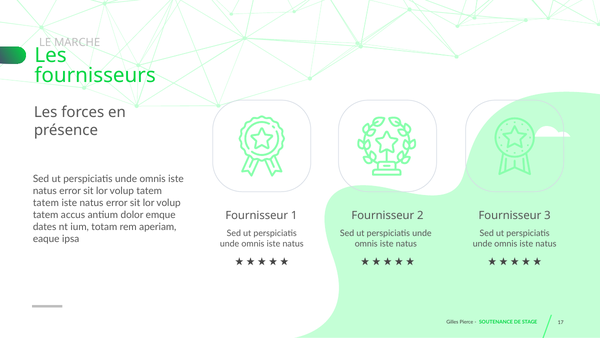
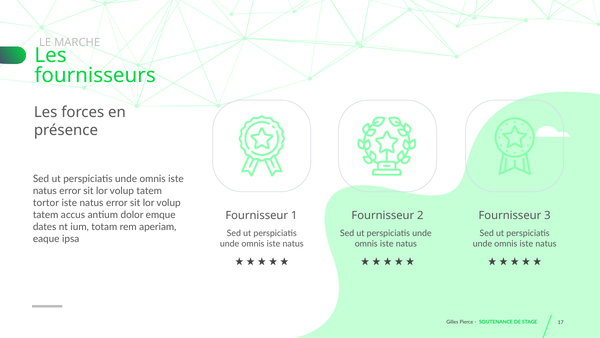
tatem: tatem -> tortor (46, 202)
